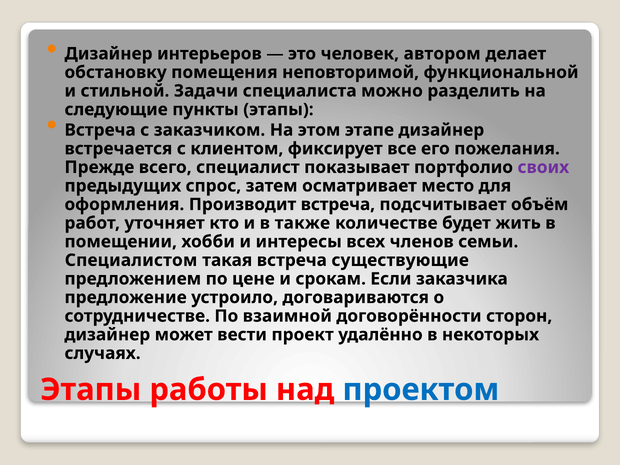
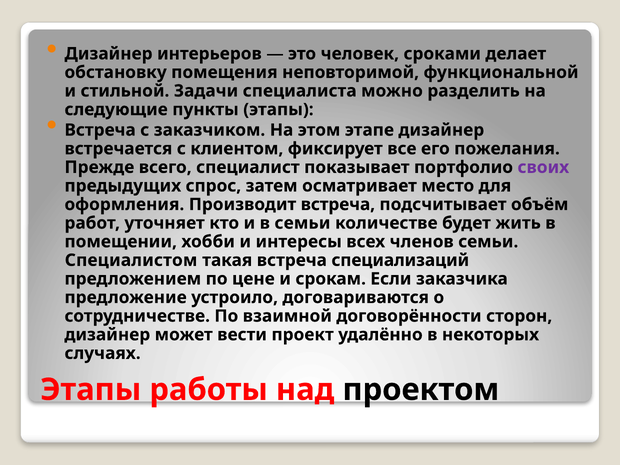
автором: автором -> сроками (442, 54)
в также: также -> семьи (302, 223)
существующие: существующие -> специализаций (400, 260)
проектом colour: blue -> black (421, 390)
